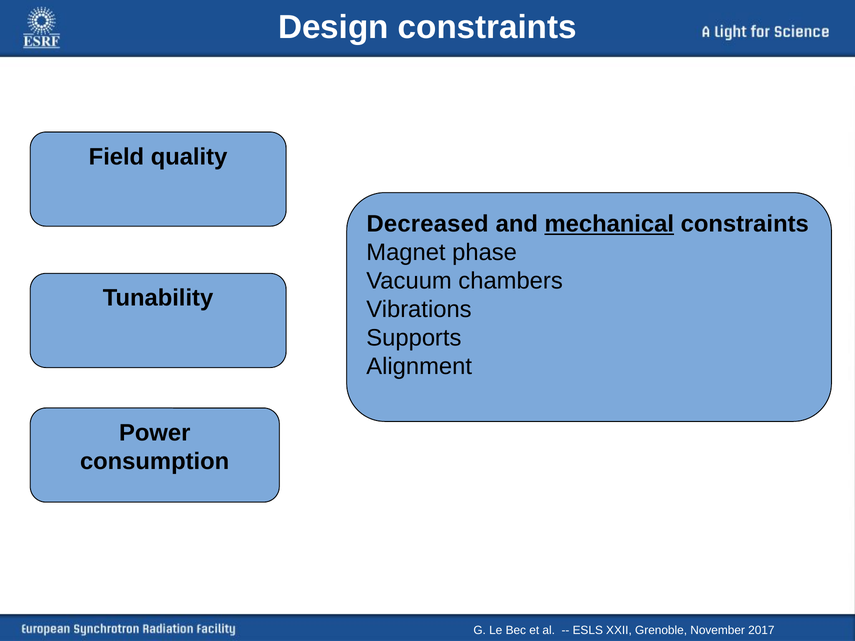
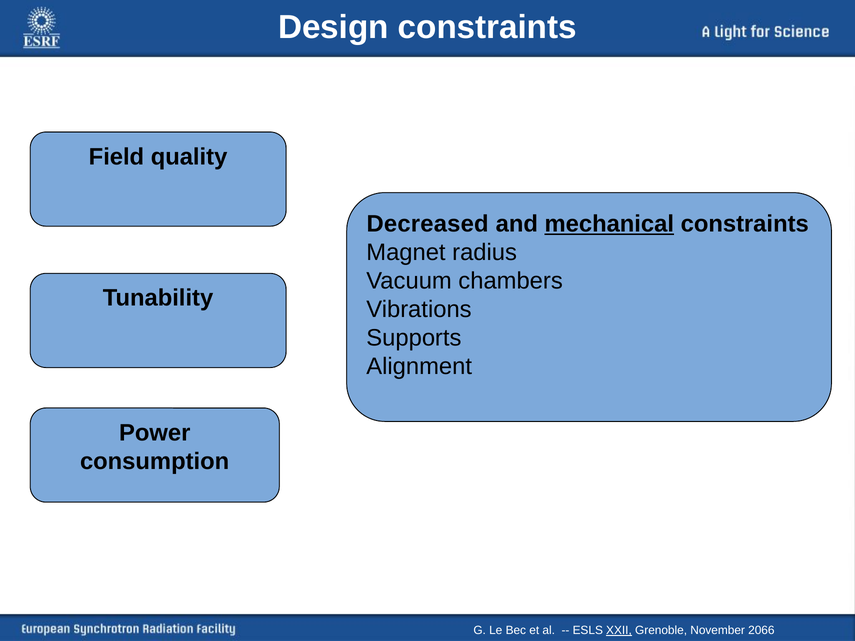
phase: phase -> radius (485, 253)
XXII underline: none -> present (619, 631)
2017: 2017 -> 2066 (761, 631)
